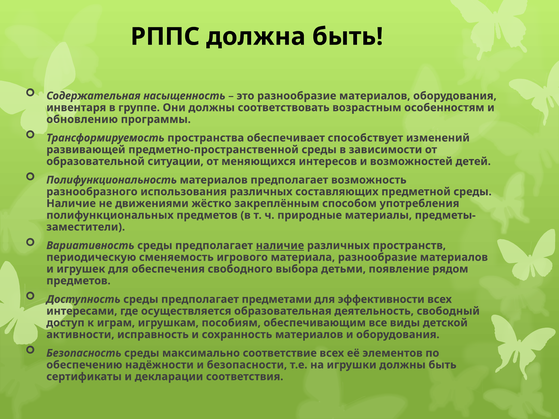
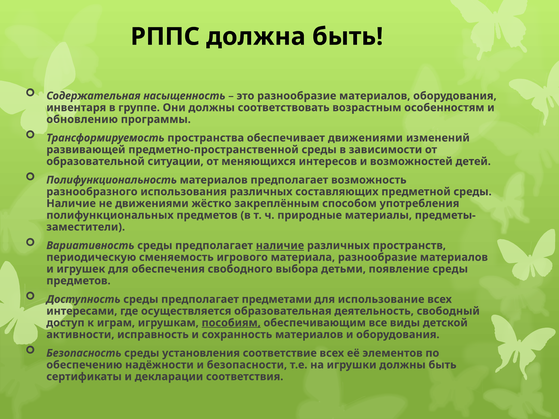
обеспечивает способствует: способствует -> движениями (365, 138)
появление рядом: рядом -> среды (450, 269)
эффективности: эффективности -> использование (381, 299)
пособиям underline: none -> present (231, 323)
максимально: максимально -> установления (201, 353)
